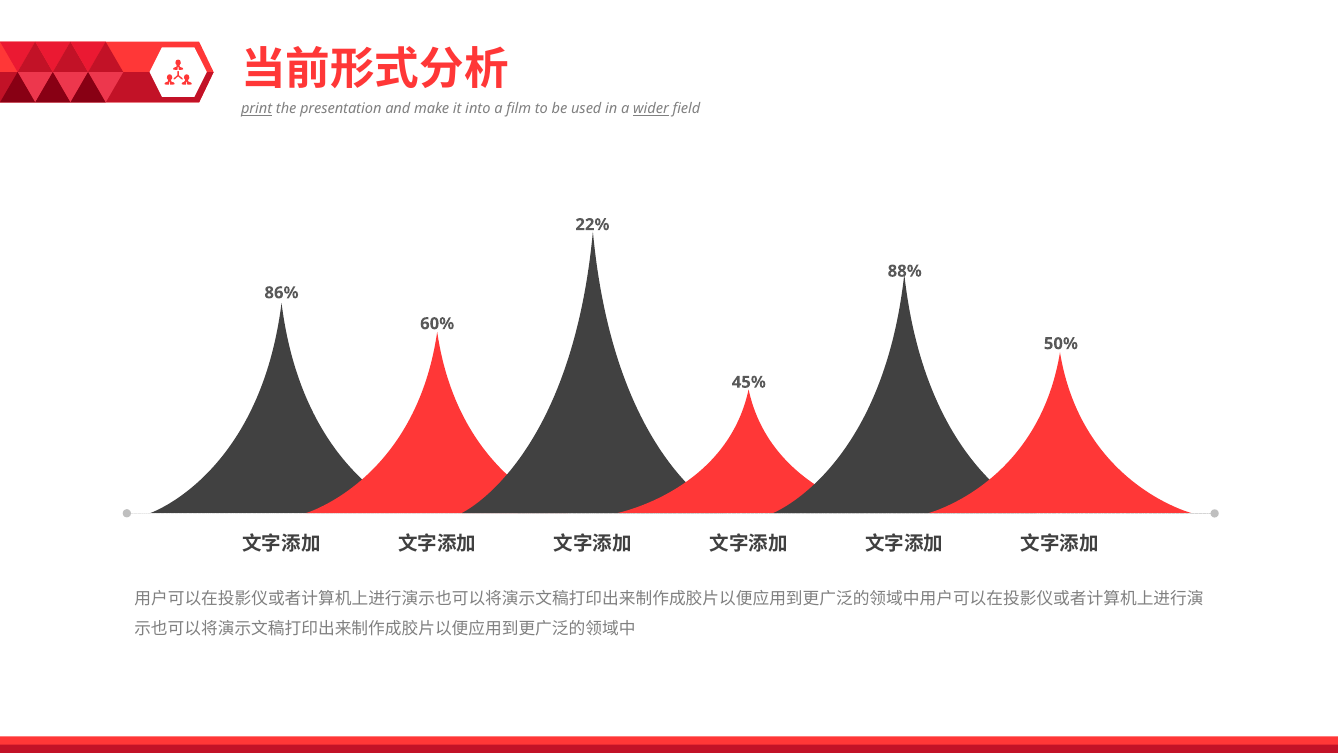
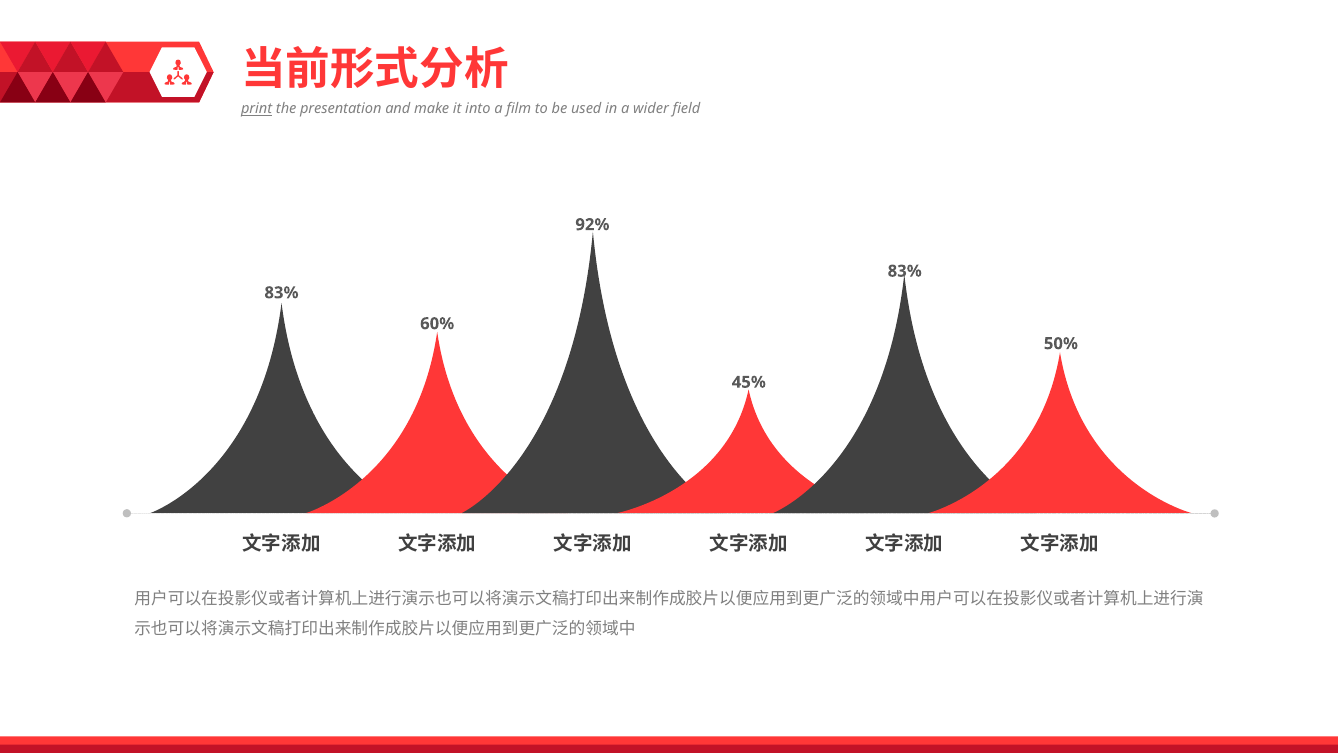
wider underline: present -> none (651, 109)
22%: 22% -> 92% (592, 225)
88%: 88% -> 83% (905, 271)
86%: 86% -> 83% (282, 293)
